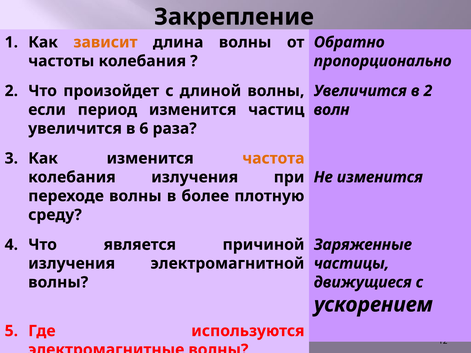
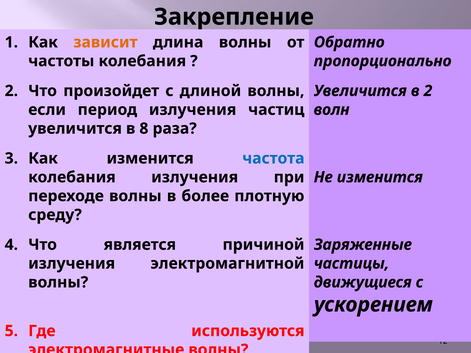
период изменится: изменится -> излучения (193, 110)
6: 6 -> 8 (144, 129)
частота colour: orange -> blue (273, 158)
